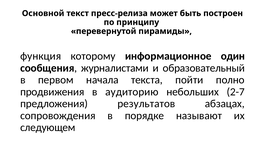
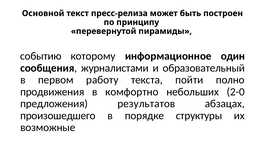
функция: функция -> событию (41, 56)
начала: начала -> работу (102, 80)
аудиторию: аудиторию -> комфортно (132, 92)
2-7: 2-7 -> 2-0 (236, 92)
сопровождения: сопровождения -> произошедшего (58, 116)
называют: называют -> структуры (199, 116)
следующем: следующем -> возможные (48, 128)
